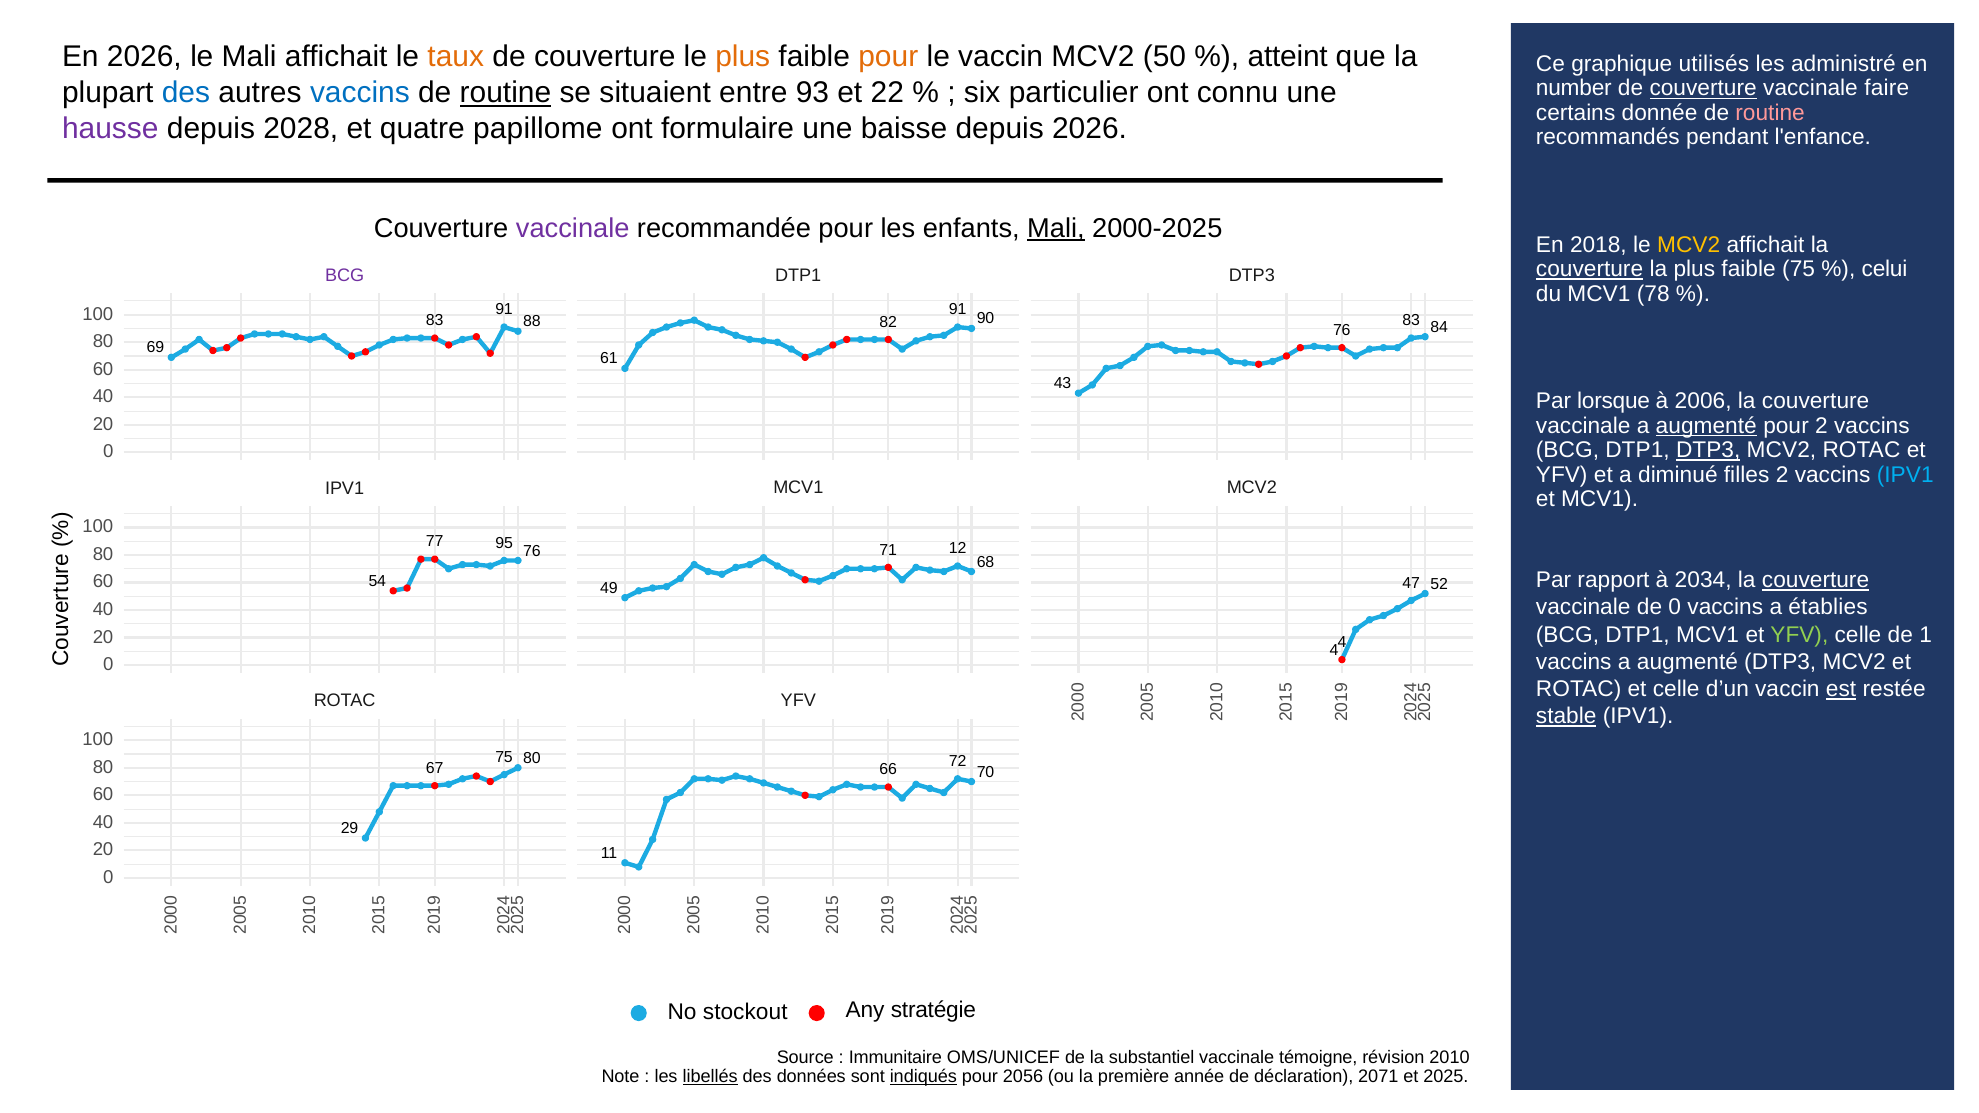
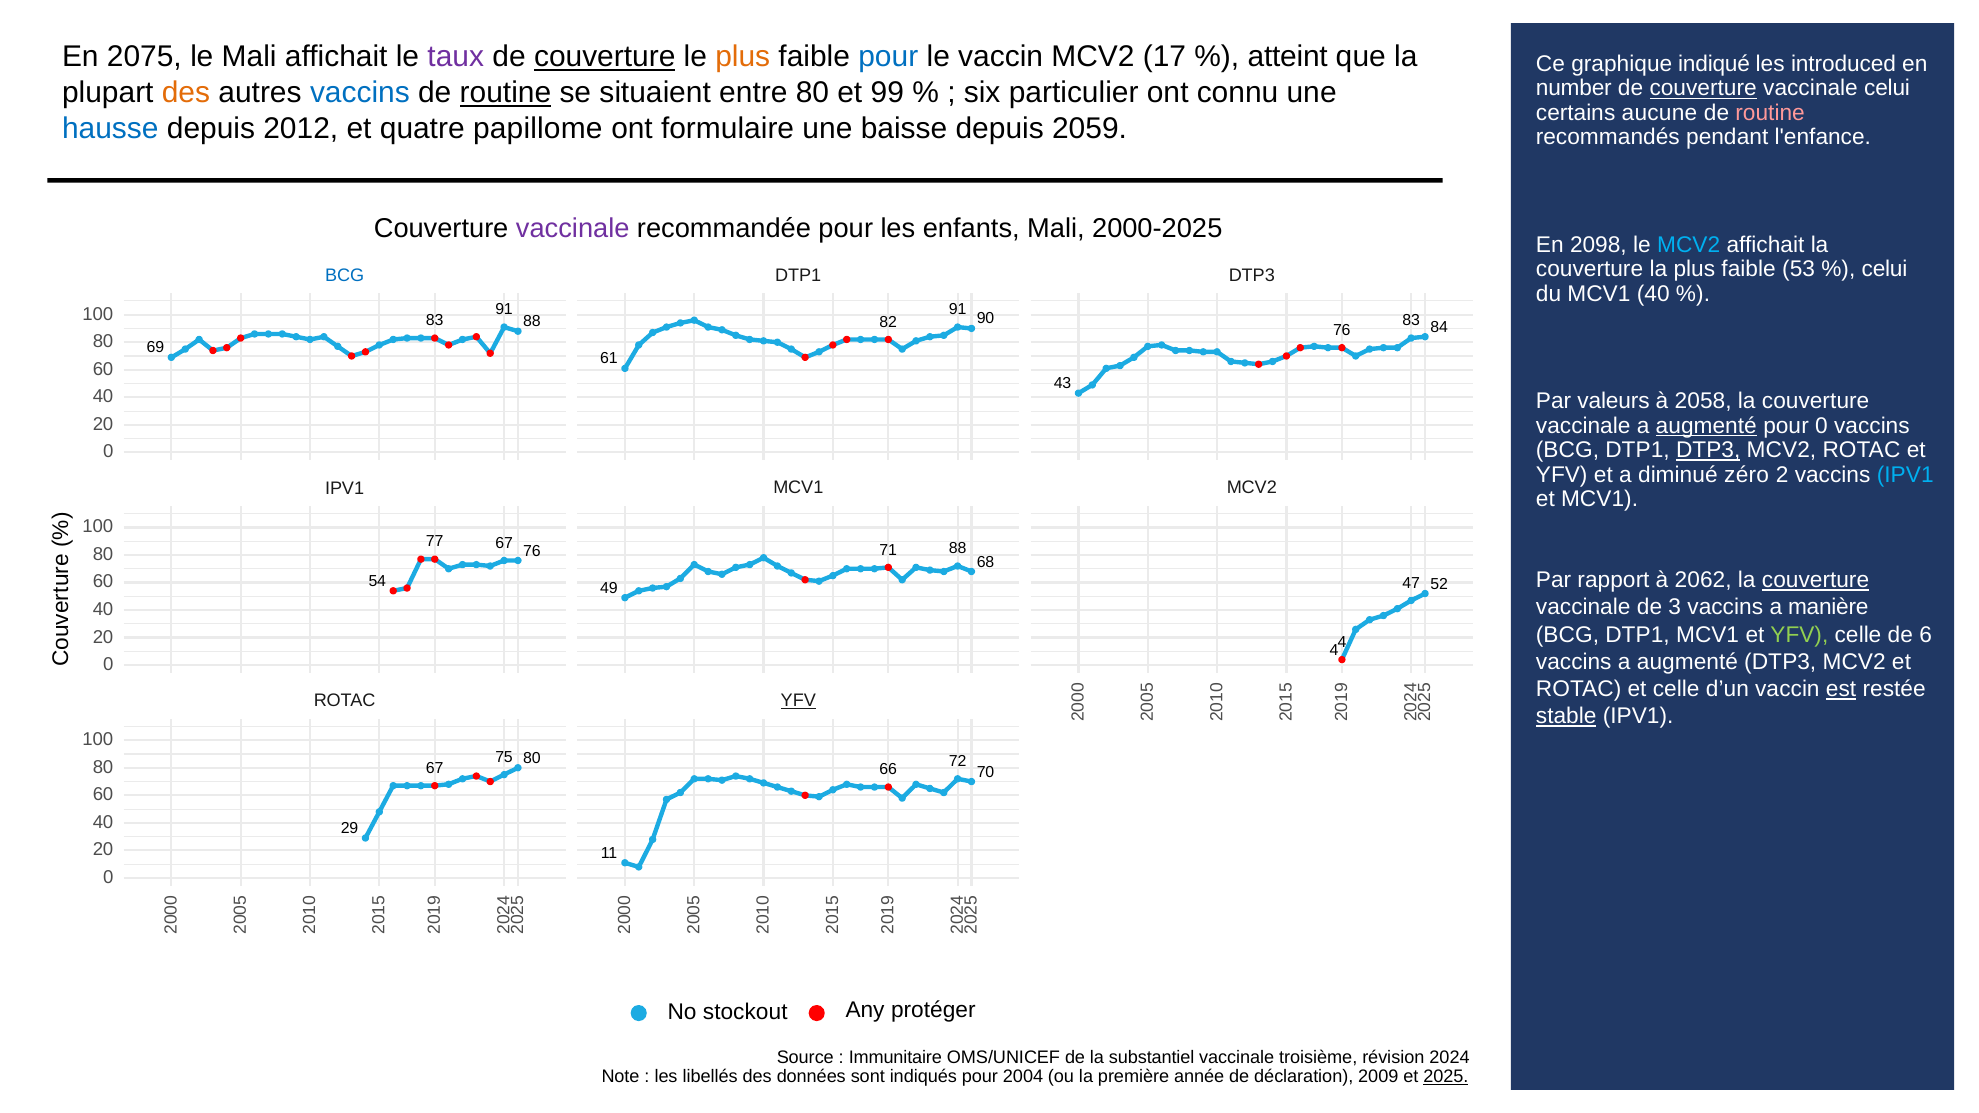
En 2026: 2026 -> 2075 (144, 57)
taux colour: orange -> purple (456, 57)
couverture underline: none -> present (605, 57)
pour colour: orange -> blue (888, 57)
50: 50 -> 17 (1164, 57)
utilisés: utilisés -> indiqué (1714, 64)
administré: administré -> introduced (1843, 64)
vaccinale faire: faire -> celui (1887, 88)
des colour: blue -> orange (186, 93)
entre 93: 93 -> 80 (812, 93)
22: 22 -> 99 (887, 93)
donnée: donnée -> aucune (1659, 113)
hausse colour: purple -> blue (110, 129)
2028: 2028 -> 2012 (301, 129)
depuis 2026: 2026 -> 2059 (1090, 129)
Mali underline: present -> none (1056, 228)
2018: 2018 -> 2098 (1598, 245)
MCV2 colour: yellow -> light blue (1689, 245)
couverture underline: present -> none (1590, 269)
faible 75: 75 -> 53 (1799, 269)
BCG colour: purple -> blue (345, 275)
MCV1 78: 78 -> 40 (1653, 294)
lorsque: lorsque -> valeurs (1614, 401)
2006: 2006 -> 2058 (1703, 401)
pour 2: 2 -> 0 (1821, 426)
filles: filles -> zéro (1747, 475)
77 95: 95 -> 67 (504, 543)
71 12: 12 -> 88 (958, 549)
2034: 2034 -> 2062 (1703, 580)
de 0: 0 -> 3 (1675, 608)
établies: établies -> manière (1828, 608)
de 1: 1 -> 6 (1926, 635)
YFV underline: none -> present (798, 701)
stratégie: stratégie -> protéger (933, 1010)
témoigne: témoigne -> troisième (1318, 1058)
2010: 2010 -> 2024 (1450, 1058)
libellés underline: present -> none (710, 1077)
indiqués underline: present -> none (923, 1077)
2056: 2056 -> 2004 (1023, 1077)
2071: 2071 -> 2009 (1378, 1077)
2025 underline: none -> present (1446, 1077)
